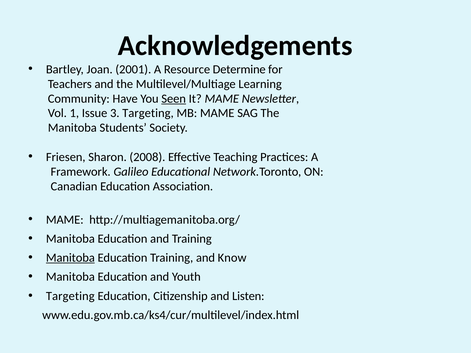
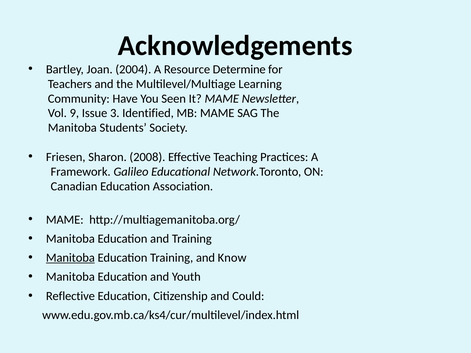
2001: 2001 -> 2004 (133, 69)
Seen underline: present -> none (174, 99)
1: 1 -> 9 (74, 113)
3 Targeting: Targeting -> Identified (148, 113)
Targeting: Targeting -> Reflective (70, 296)
Listen: Listen -> Could (248, 296)
